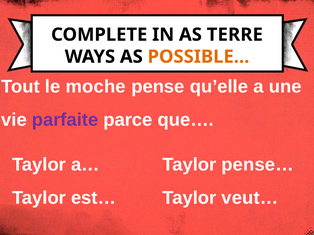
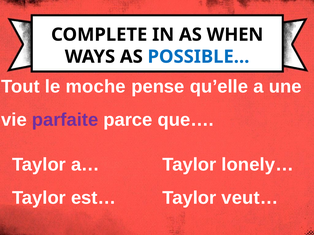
TERRE: TERRE -> WHEN (235, 35)
POSSIBLE… colour: orange -> blue (199, 57)
pense…: pense… -> lonely… (258, 165)
